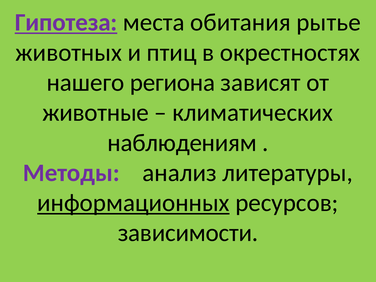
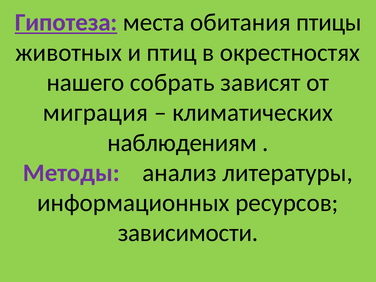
рытье: рытье -> птицы (329, 22)
региона: региона -> собрать (172, 83)
животные: животные -> миграция (95, 113)
информационных underline: present -> none (133, 203)
